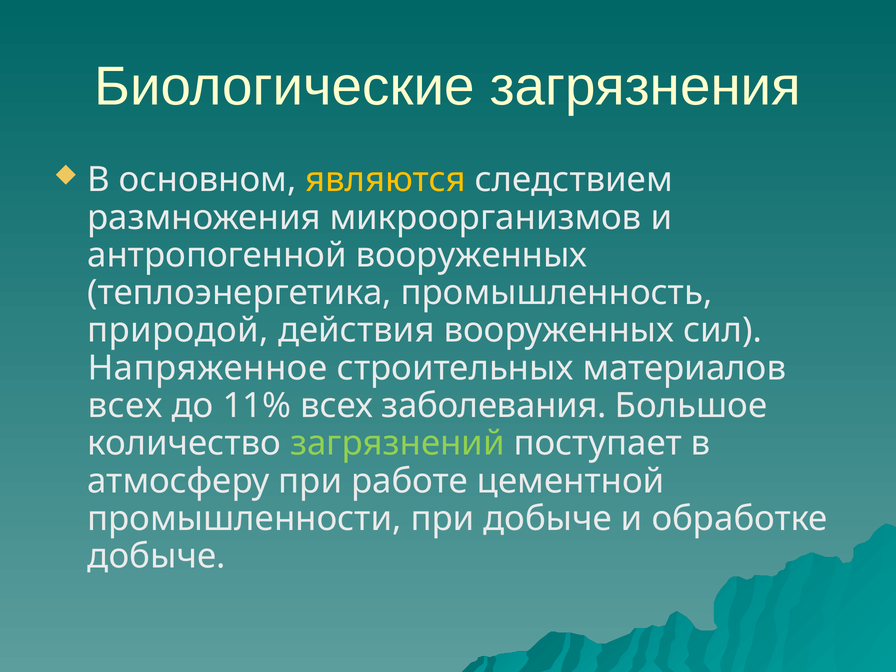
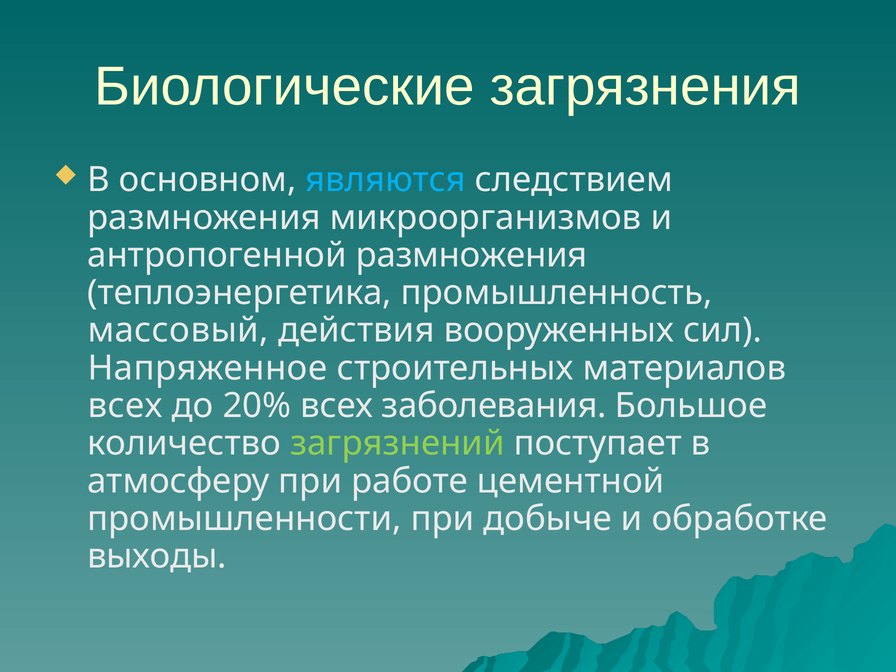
являются colour: yellow -> light blue (386, 180)
антропогенной вооруженных: вооруженных -> размножения (472, 255)
природой: природой -> массовый (178, 330)
11%: 11% -> 20% (257, 406)
добыче: добыче -> выходы (157, 556)
